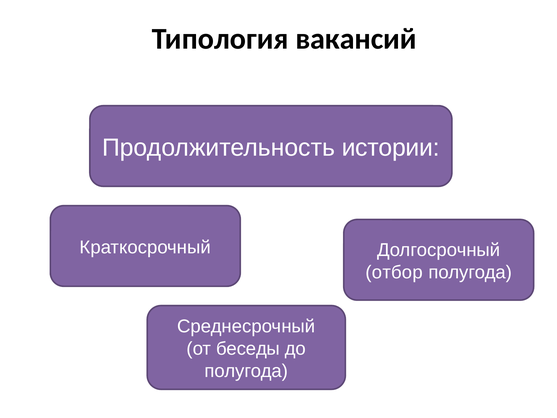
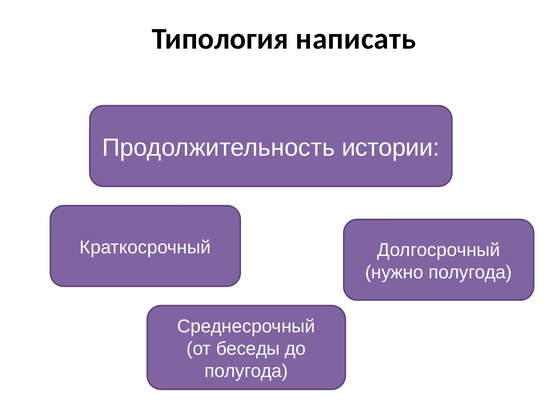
вакансий: вакансий -> написать (356, 39)
отбор: отбор -> нужно (394, 272)
